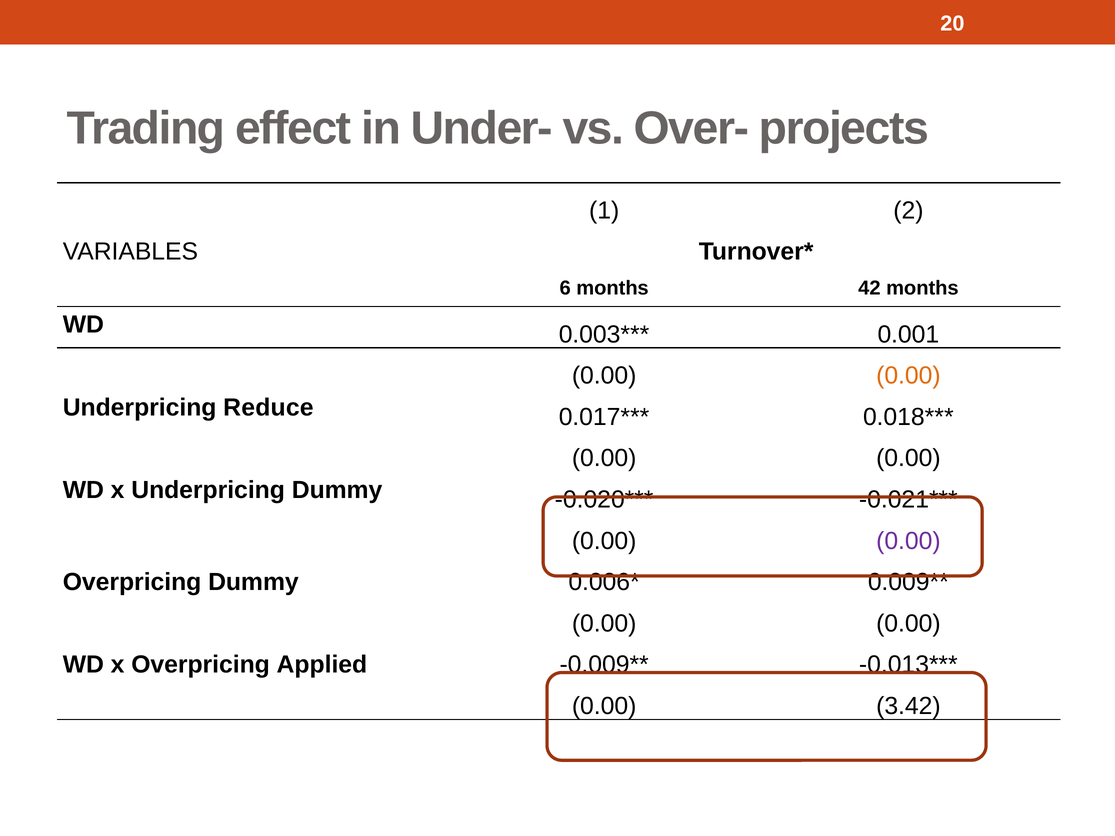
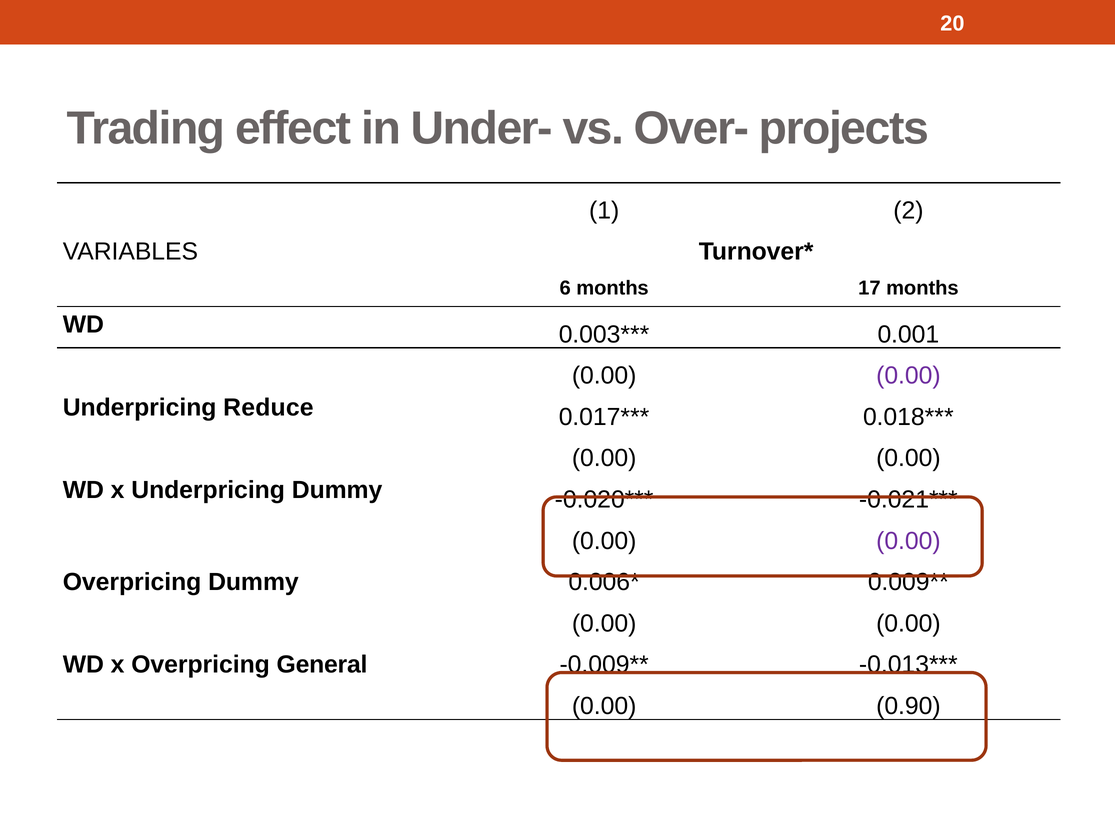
42: 42 -> 17 (869, 288)
0.00 colour: orange -> purple (908, 376)
Applied: Applied -> General (322, 665)
3.42: 3.42 -> 0.90 (908, 706)
